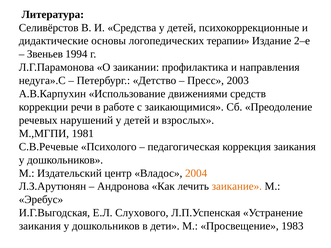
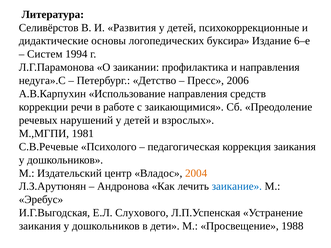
Средства: Средства -> Развития (132, 28)
терапии: терапии -> буксира (228, 41)
2–е: 2–е -> 6–е (302, 41)
Звеньев: Звеньев -> Систем (45, 54)
2003: 2003 -> 2006 (238, 81)
Использование движениями: движениями -> направления (198, 94)
заикание colour: orange -> blue (237, 187)
1983: 1983 -> 1988 (292, 226)
